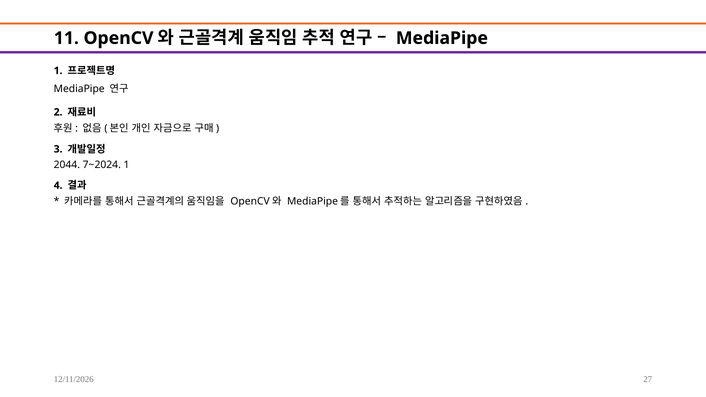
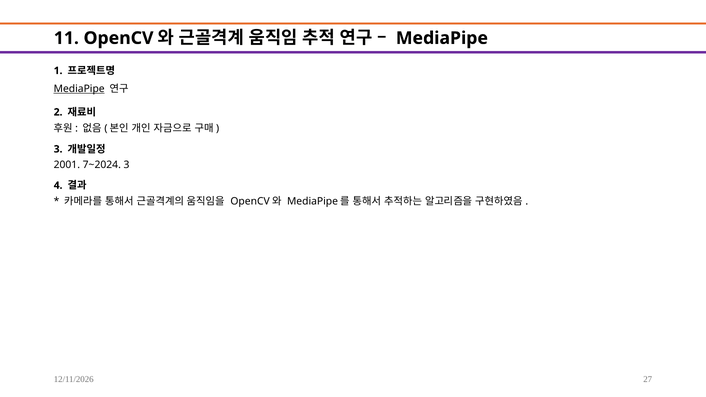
MediaPipe underline: none -> present (79, 89)
2044: 2044 -> 2001 (67, 165)
7~2024 1: 1 -> 3 (126, 165)
